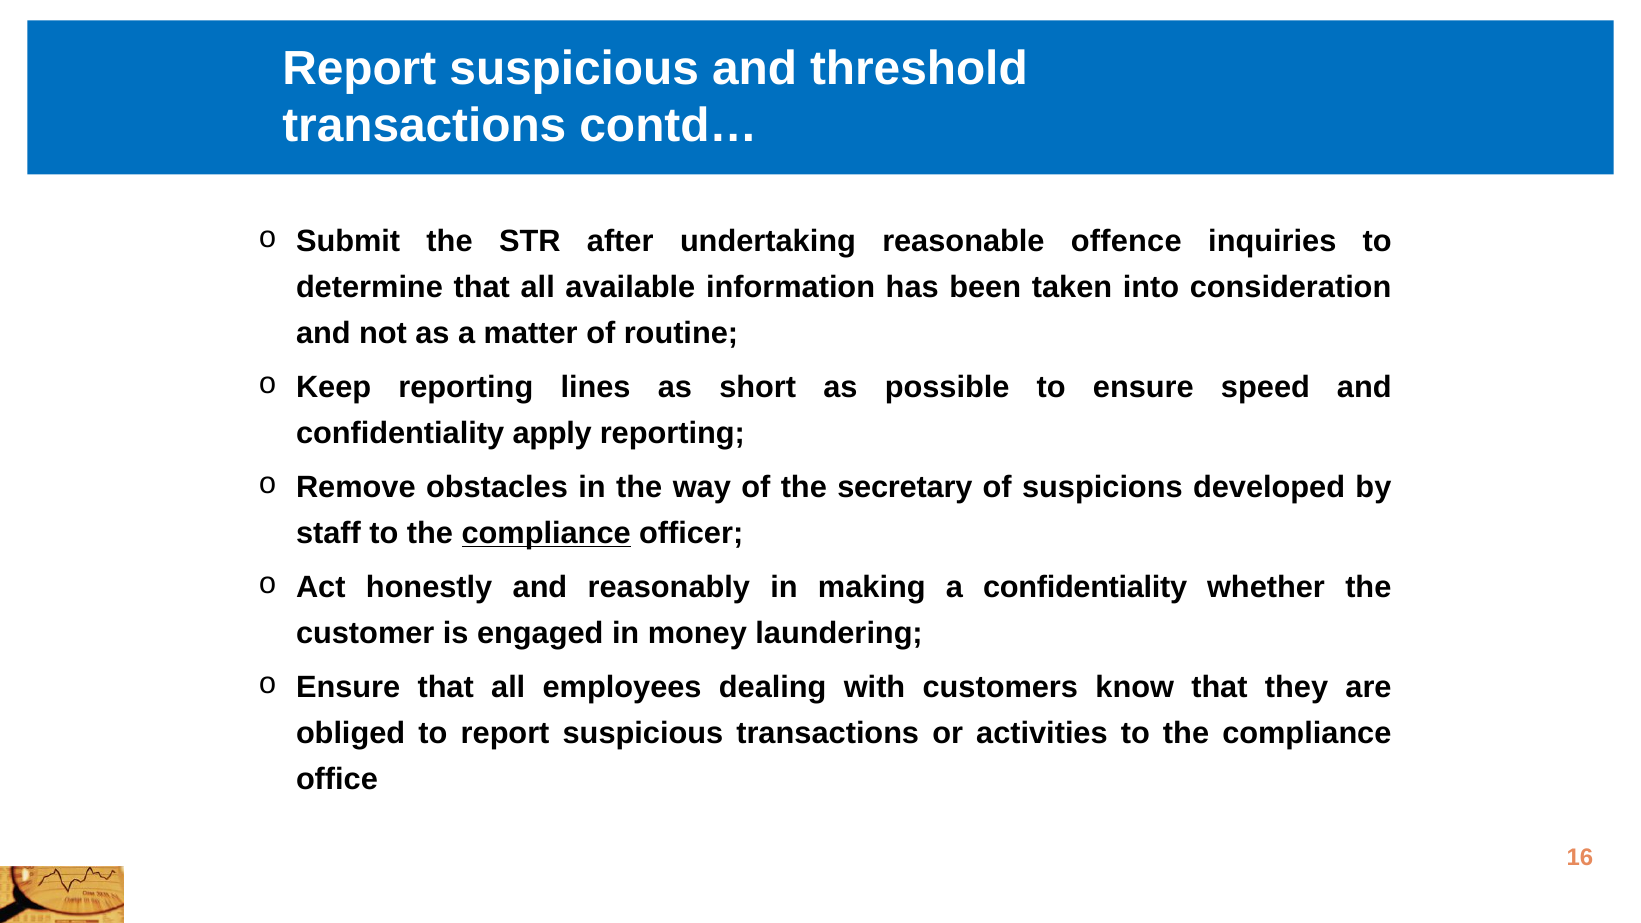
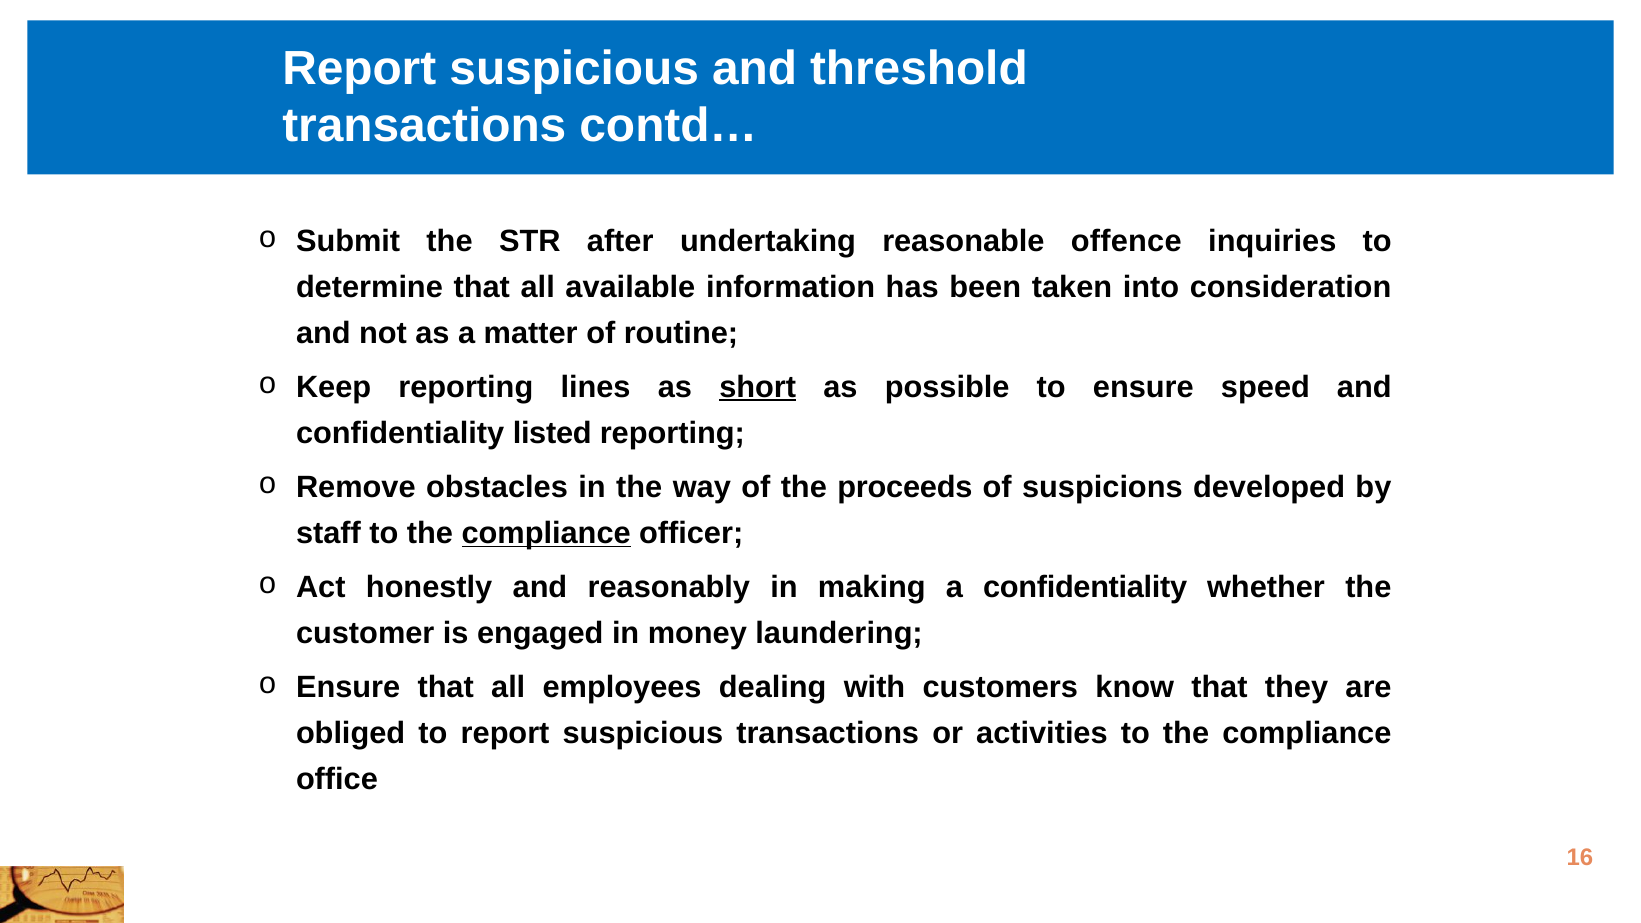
short underline: none -> present (758, 387)
apply: apply -> listed (552, 433)
secretary: secretary -> proceeds (905, 487)
